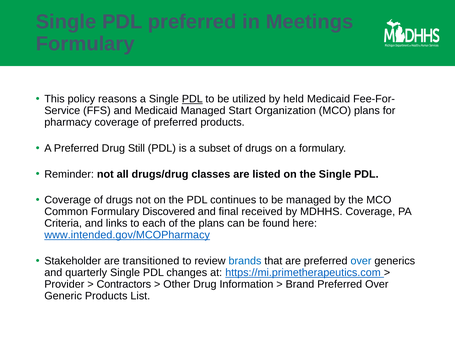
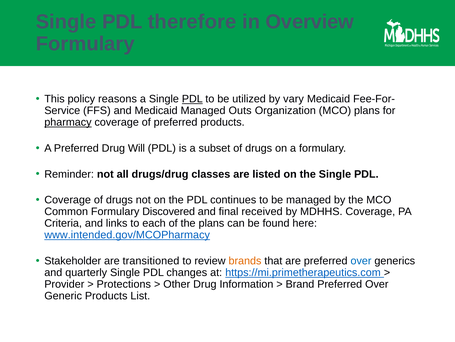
PDL preferred: preferred -> therefore (192, 22)
Meetings: Meetings -> Overview (310, 22)
held: held -> vary (294, 99)
Start: Start -> Outs (240, 110)
pharmacy underline: none -> present (68, 122)
Still: Still -> Will (136, 148)
brands colour: blue -> orange (245, 260)
Contractors: Contractors -> Protections (124, 284)
